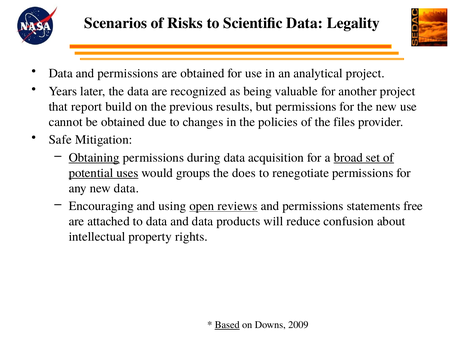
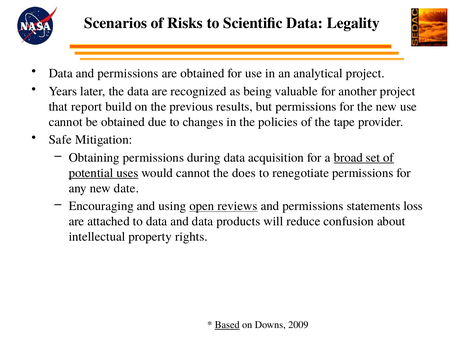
files: files -> tape (344, 122)
Obtaining underline: present -> none (94, 157)
would groups: groups -> cannot (193, 173)
new data: data -> date (126, 188)
free: free -> loss (413, 206)
